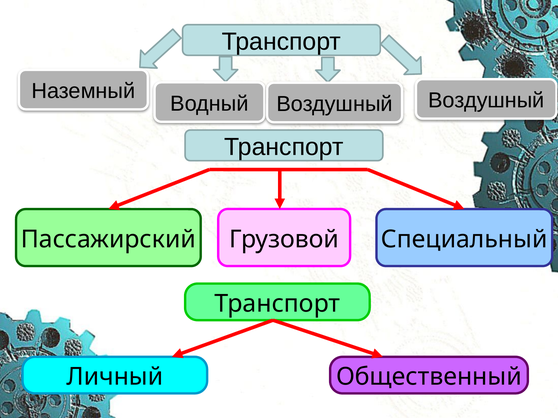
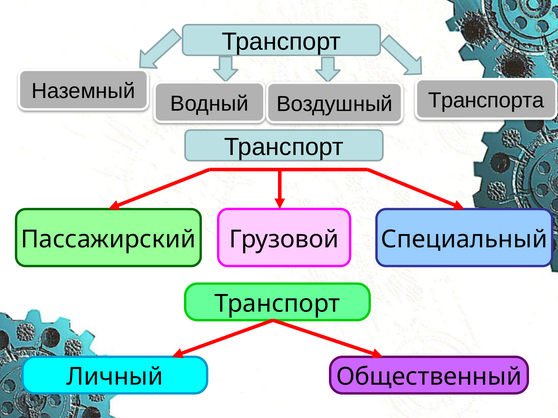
Воздушный Воздушный: Воздушный -> Транспорта (486, 101)
